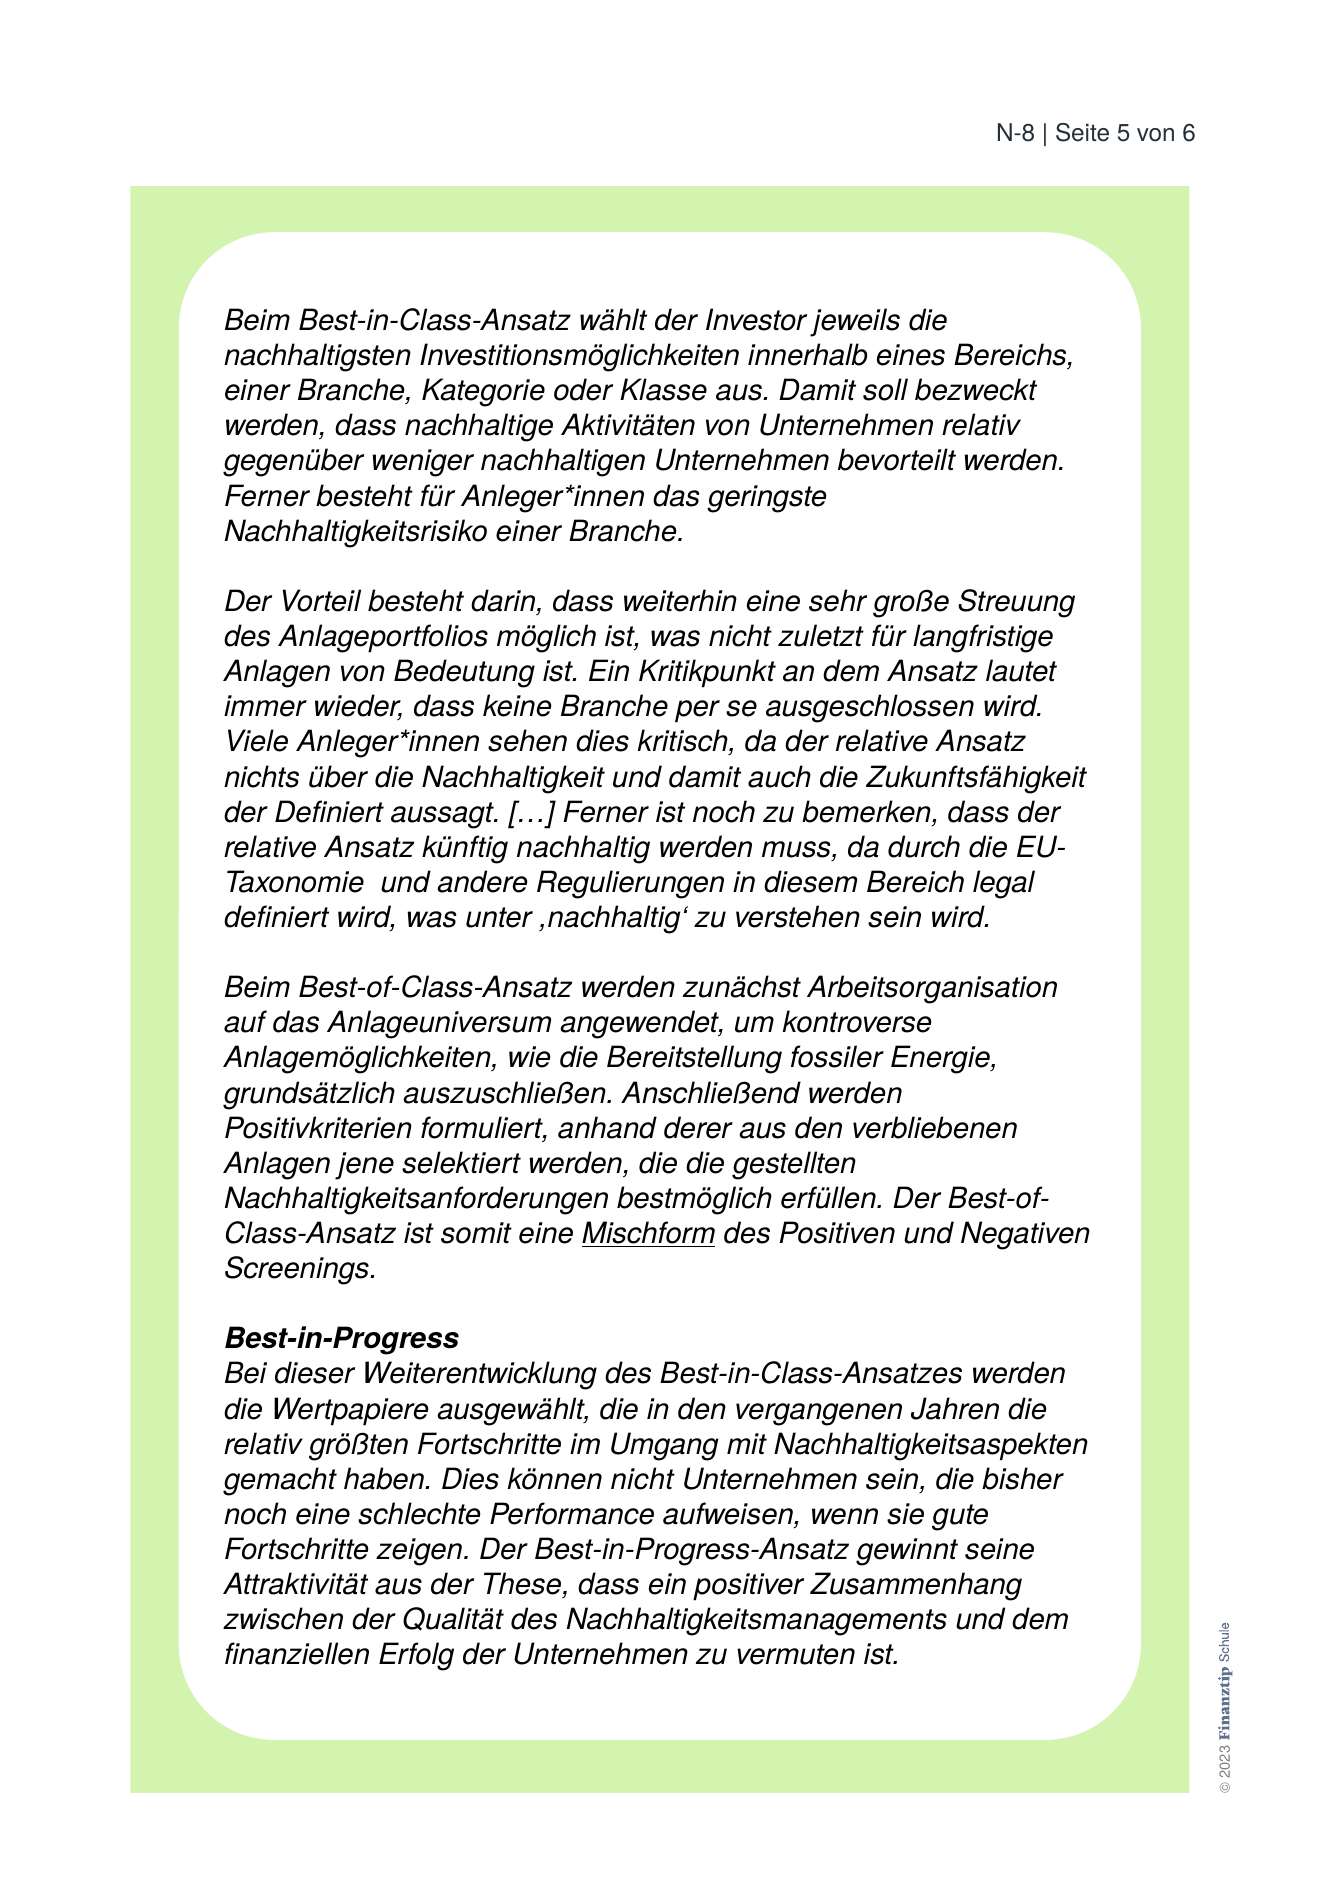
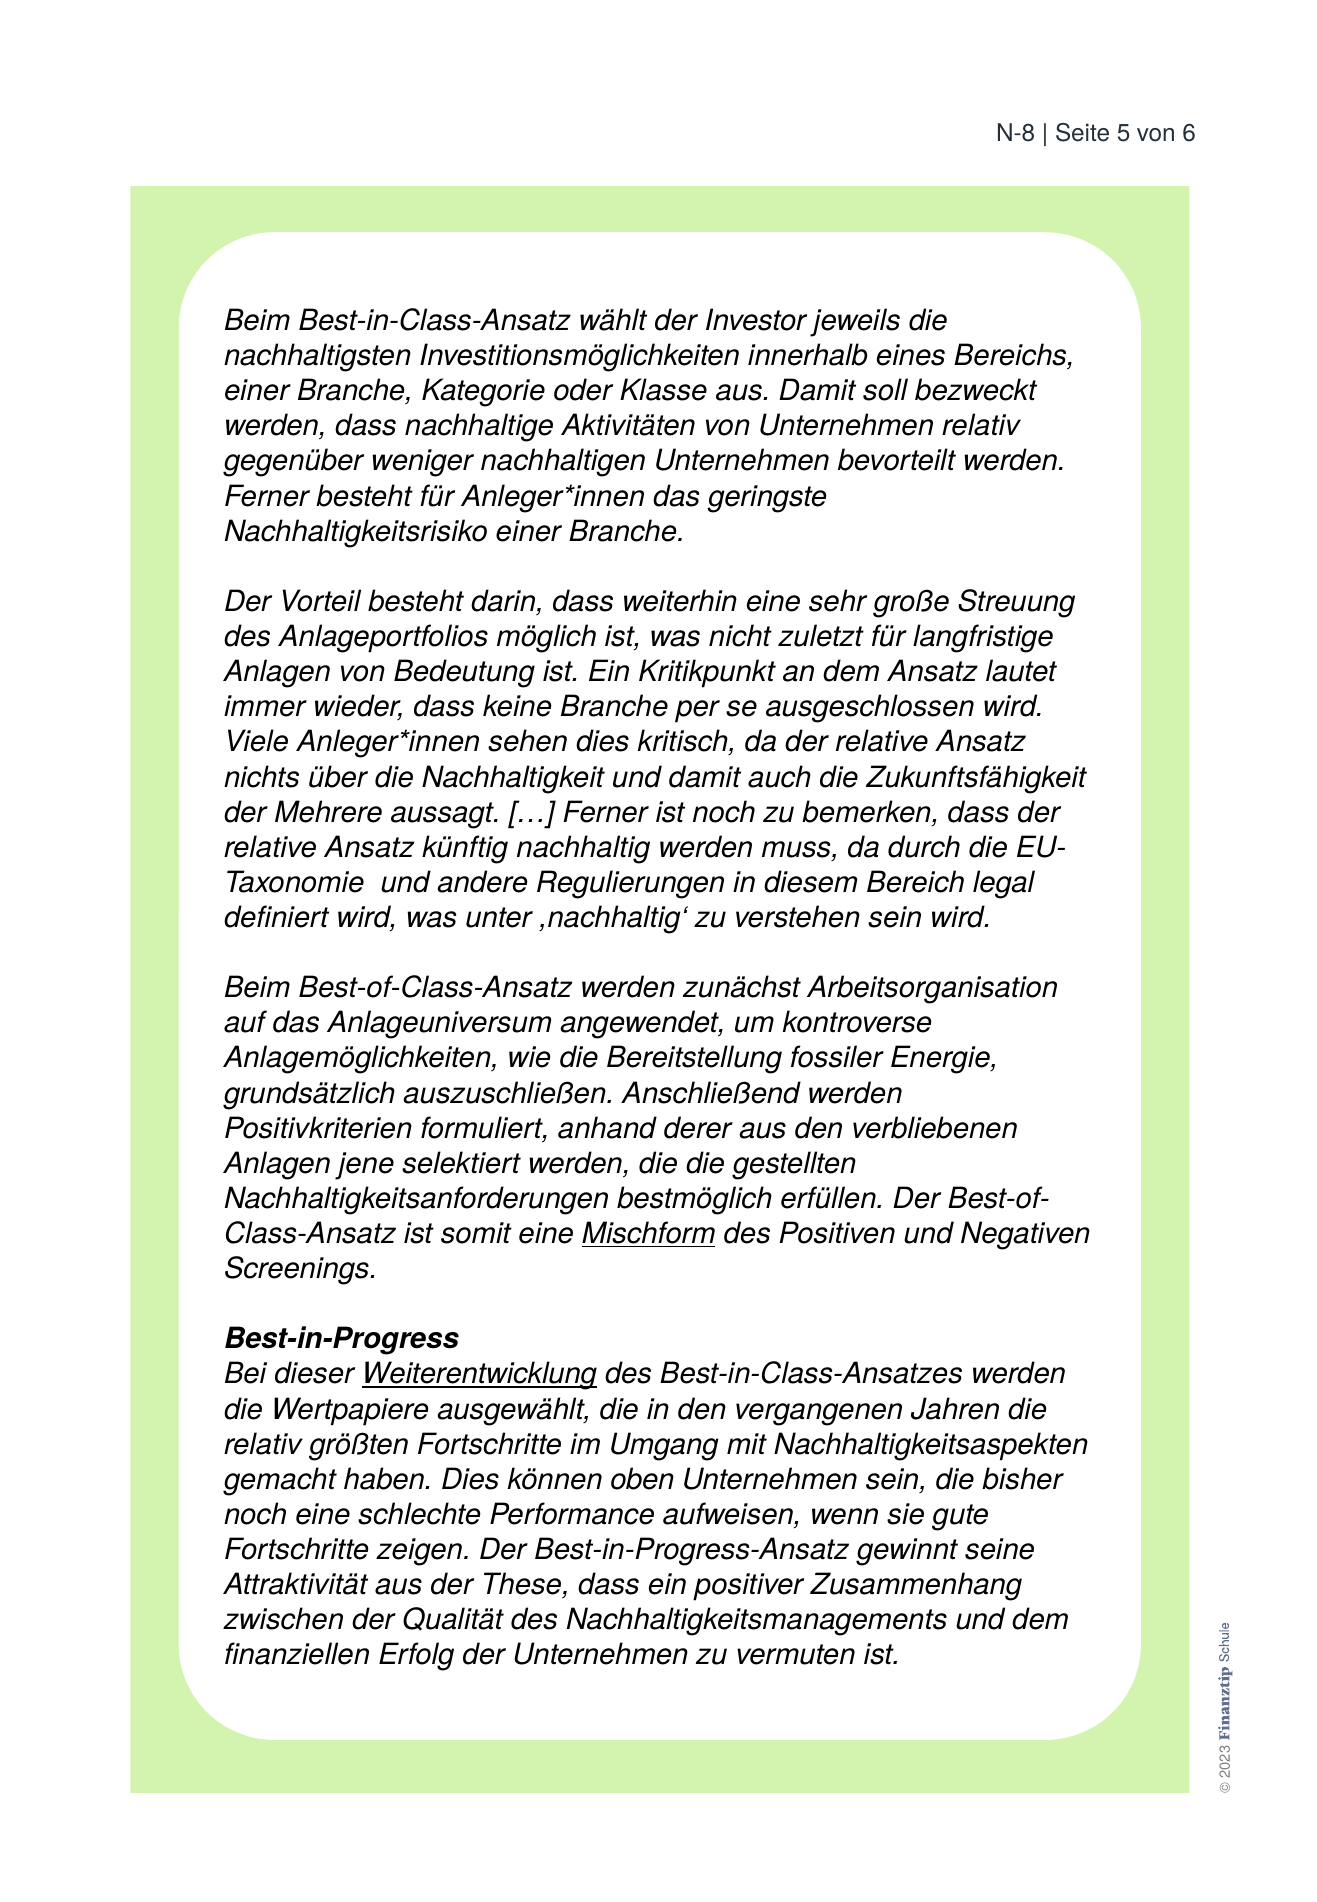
der Definiert: Definiert -> Mehrere (328, 813)
Weiterentwicklung underline: none -> present (479, 1375)
können nicht: nicht -> oben (642, 1480)
